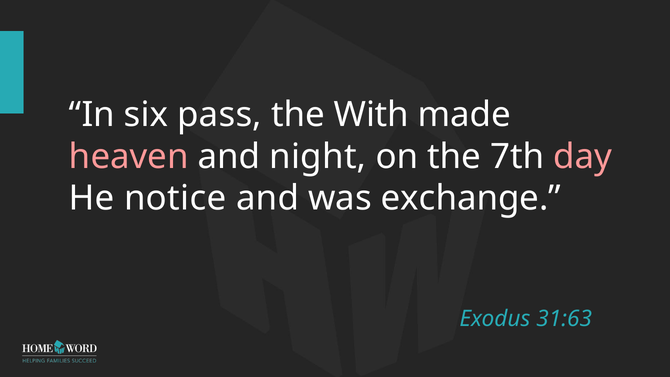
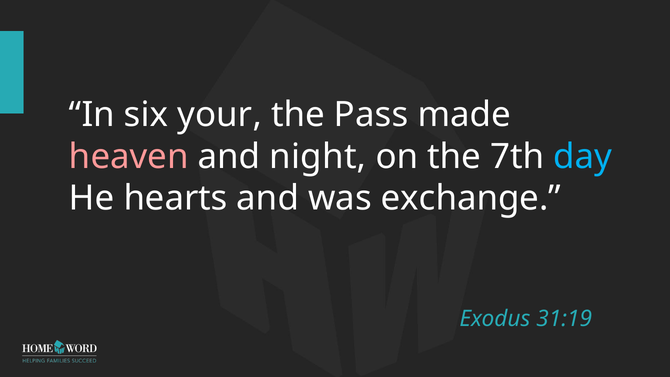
pass: pass -> your (220, 115)
With: With -> Pass (371, 115)
day colour: pink -> light blue (583, 157)
notice: notice -> hearts (176, 198)
31:63: 31:63 -> 31:19 (564, 319)
